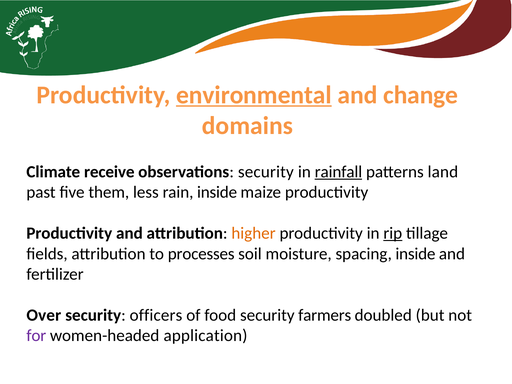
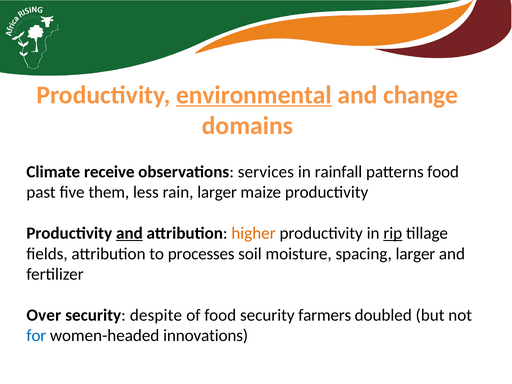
observations security: security -> services (266, 172)
rainfall underline: present -> none (338, 172)
patterns land: land -> food (443, 172)
rain inside: inside -> larger (217, 192)
and underline: none -> present (129, 233)
spacing inside: inside -> larger (415, 254)
officers: officers -> despite (156, 315)
for colour: purple -> blue (36, 336)
application: application -> innovations (206, 336)
